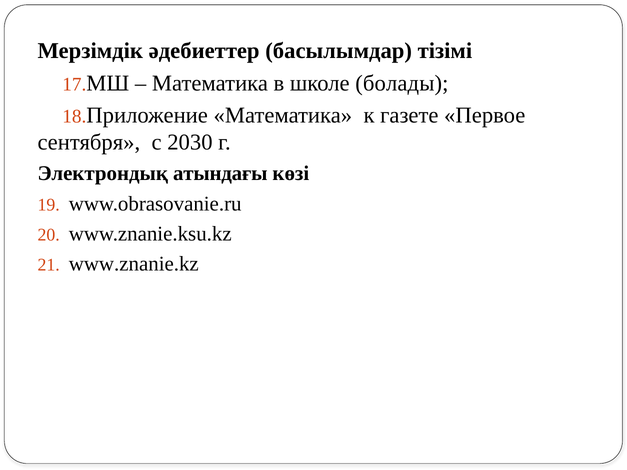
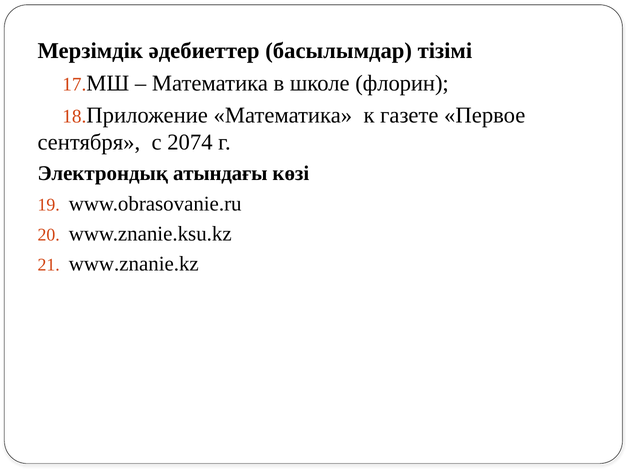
болады: болады -> флорин (402, 83)
2030: 2030 -> 2074 (190, 143)
